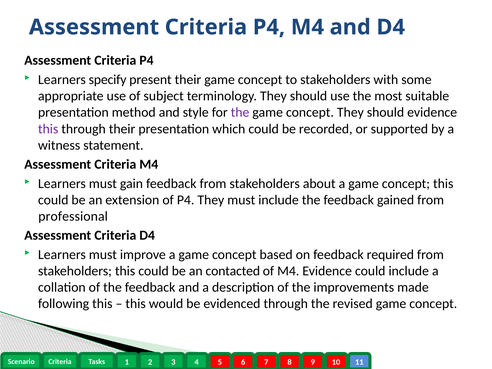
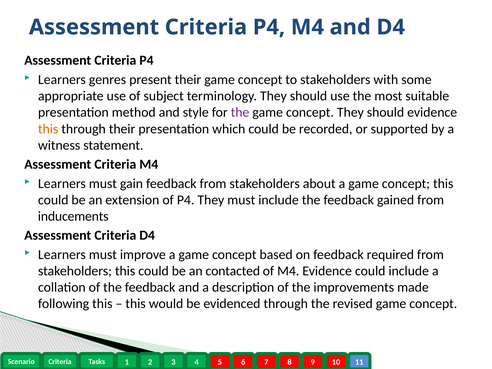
specify: specify -> genres (108, 80)
this colour: purple -> orange (48, 129)
professional: professional -> inducements (73, 216)
